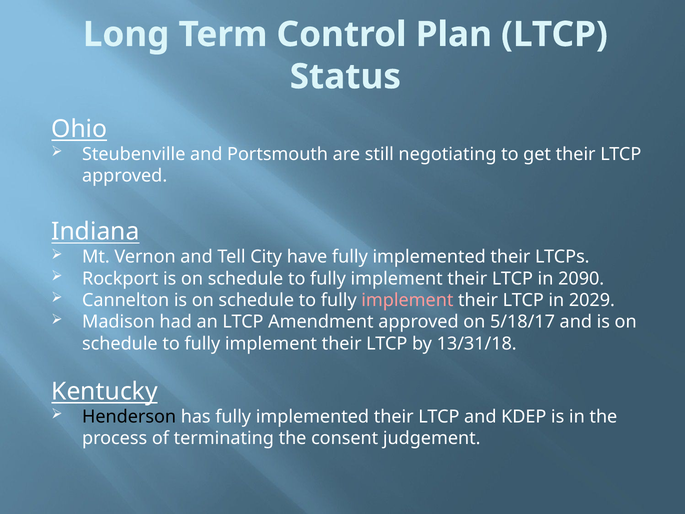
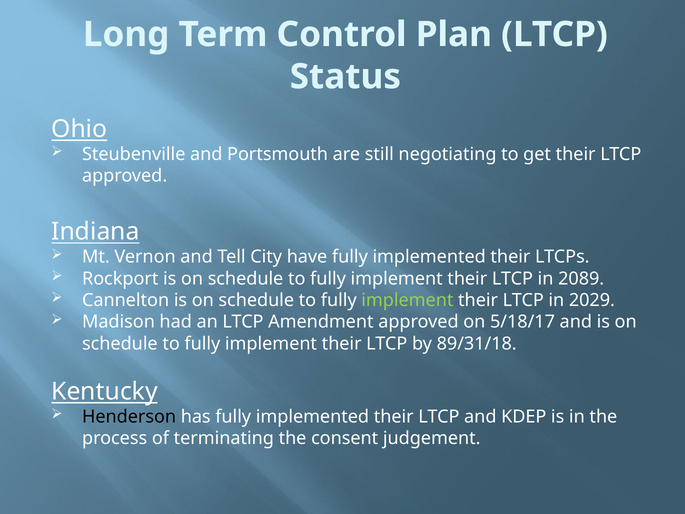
2090: 2090 -> 2089 (581, 279)
implement colour: pink -> light green (407, 300)
13/31/18: 13/31/18 -> 89/31/18 (477, 344)
